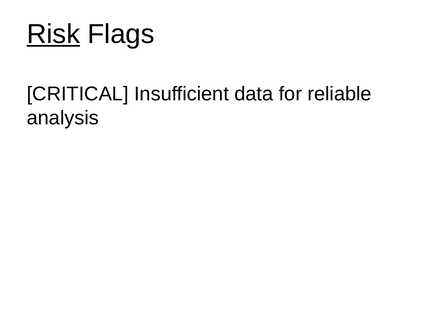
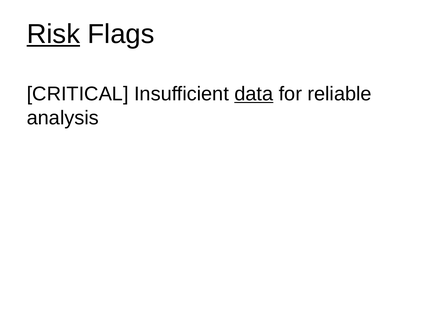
data underline: none -> present (254, 94)
